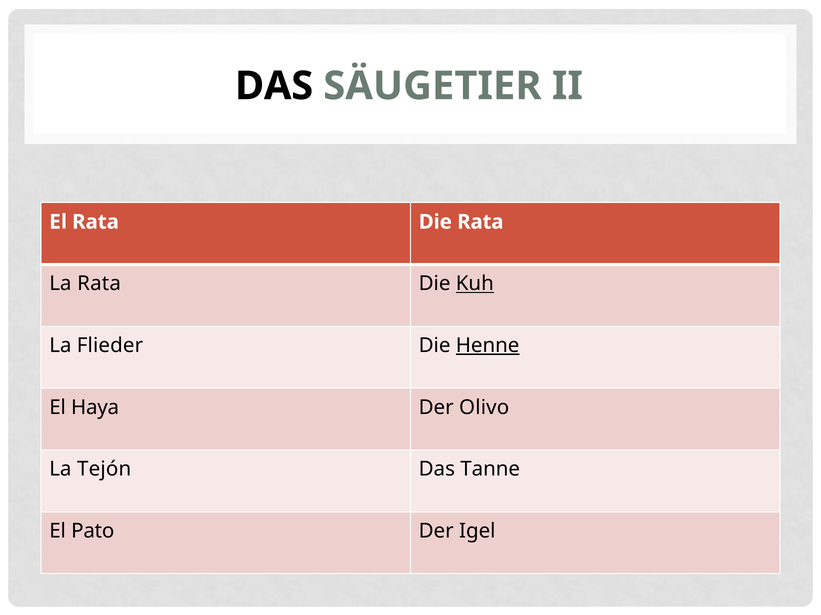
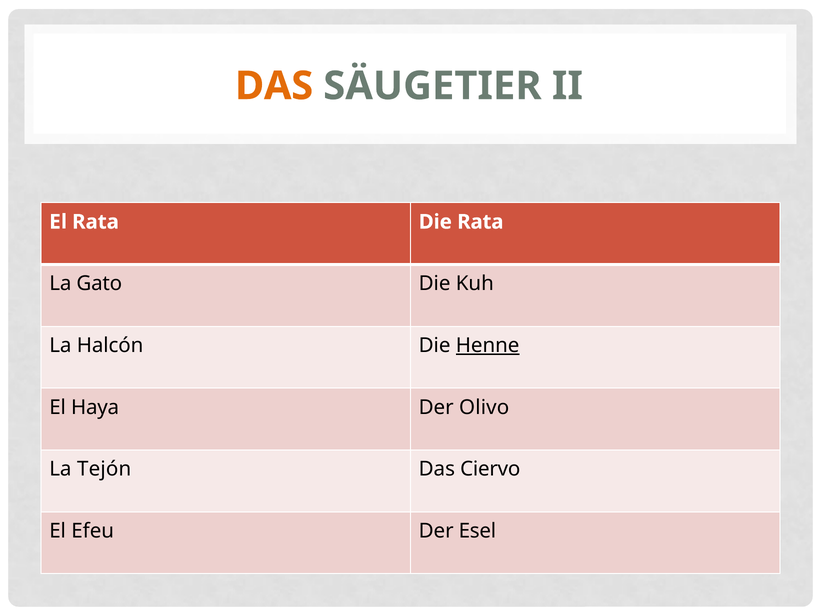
DAS colour: black -> orange (274, 86)
La Rata: Rata -> Gato (99, 284)
Kuh underline: present -> none (475, 284)
Flieder: Flieder -> Halcón (110, 346)
Tanne: Tanne -> Ciervo (490, 470)
Pato: Pato -> Efeu (93, 532)
Igel: Igel -> Esel (477, 532)
